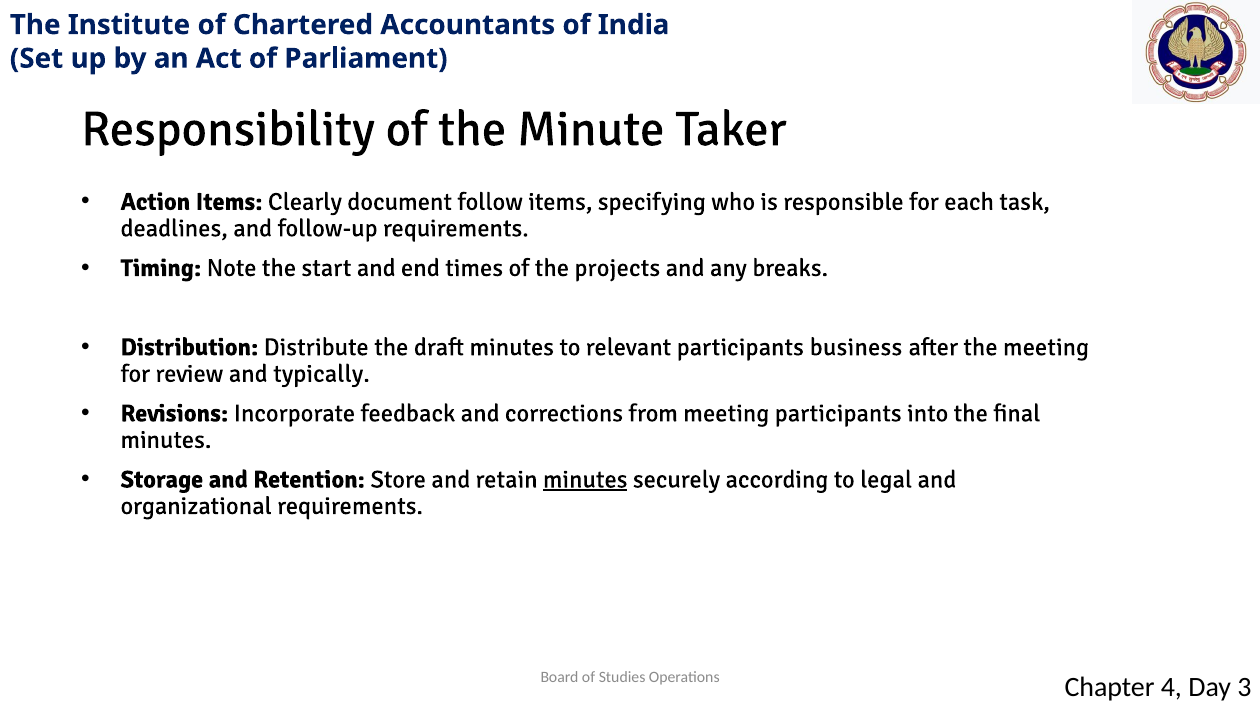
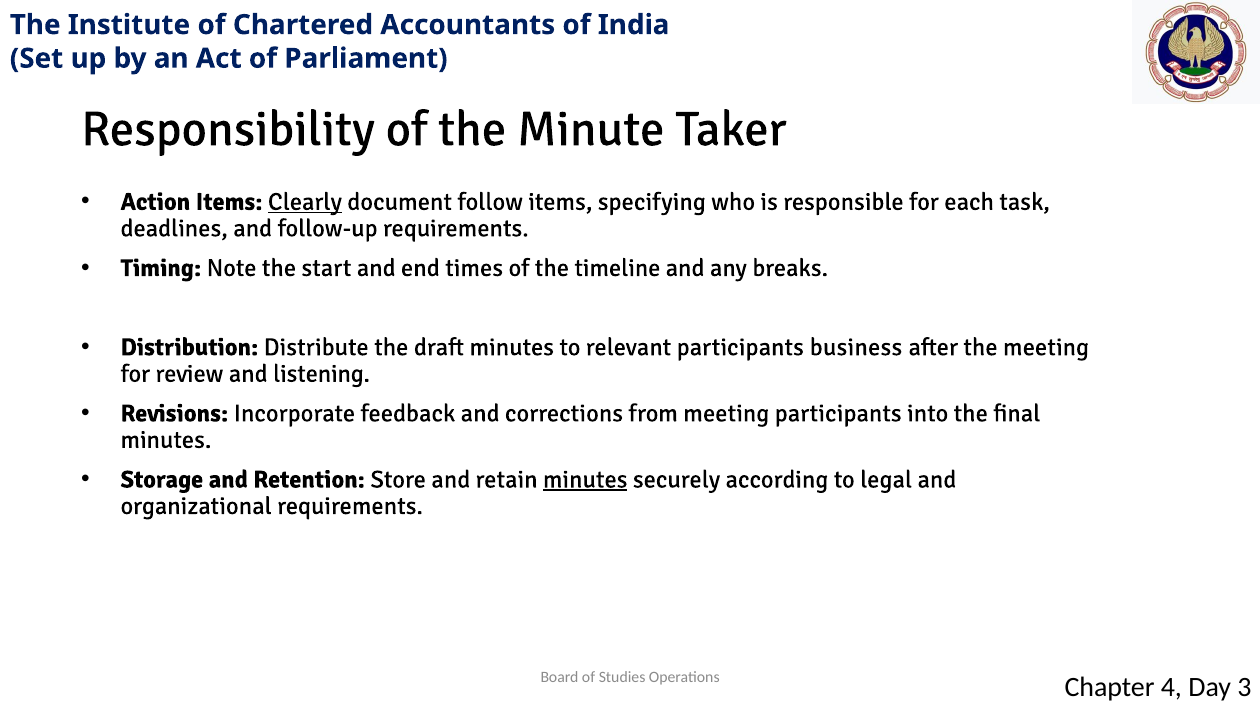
Clearly underline: none -> present (305, 202)
projects: projects -> timeline (617, 268)
typically: typically -> listening (322, 374)
